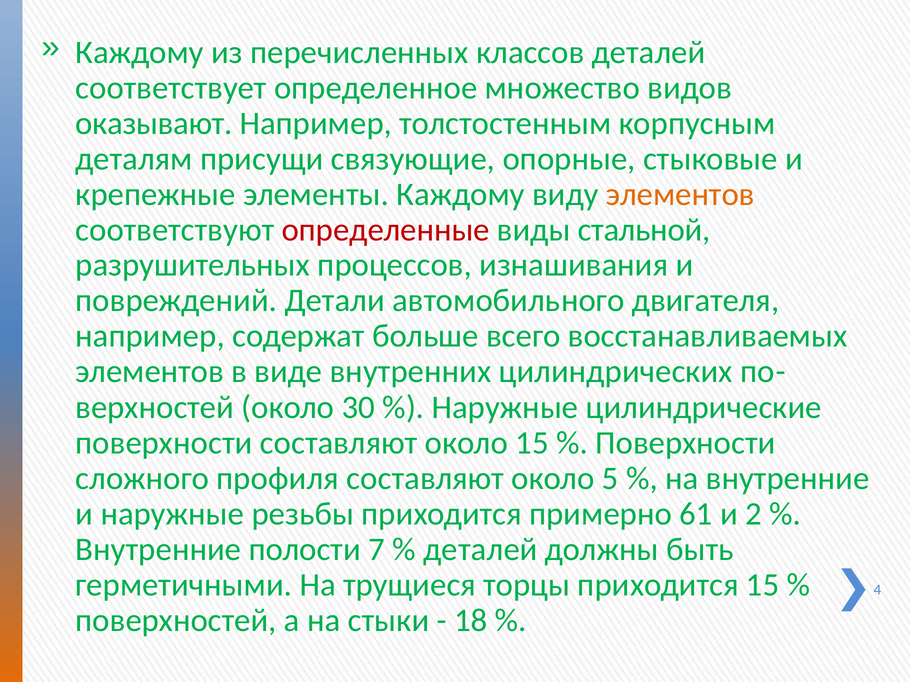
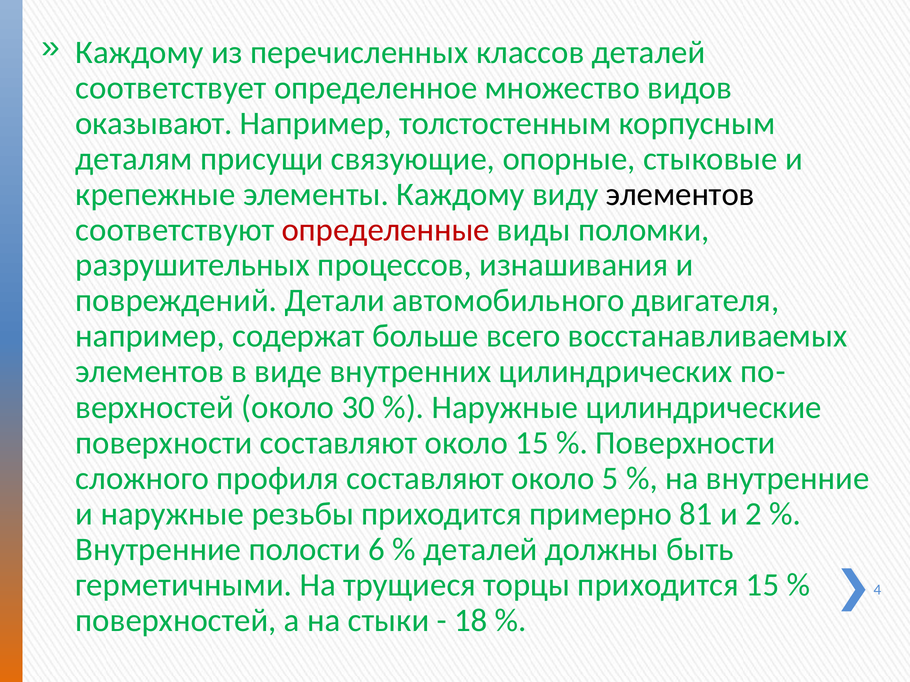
элементов colour: orange -> black (680, 194)
стальной: стальной -> поломки (644, 230)
61: 61 -> 81 (696, 514)
7: 7 -> 6 (377, 550)
